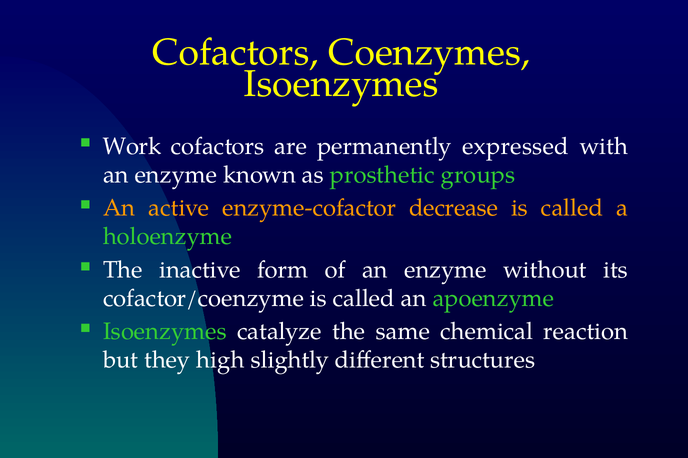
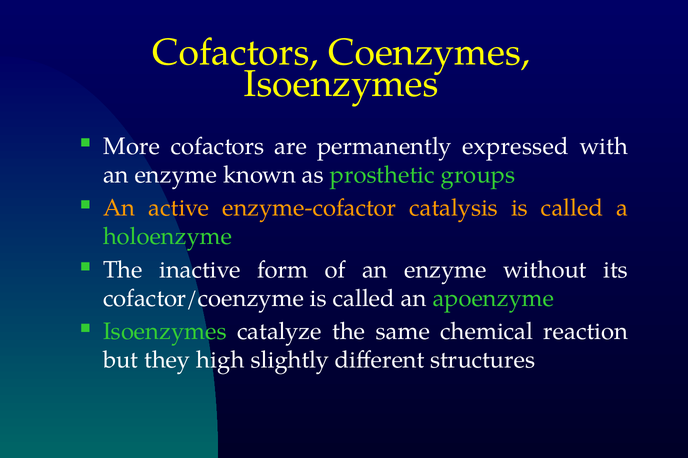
Work: Work -> More (132, 146)
decrease: decrease -> catalysis (454, 208)
